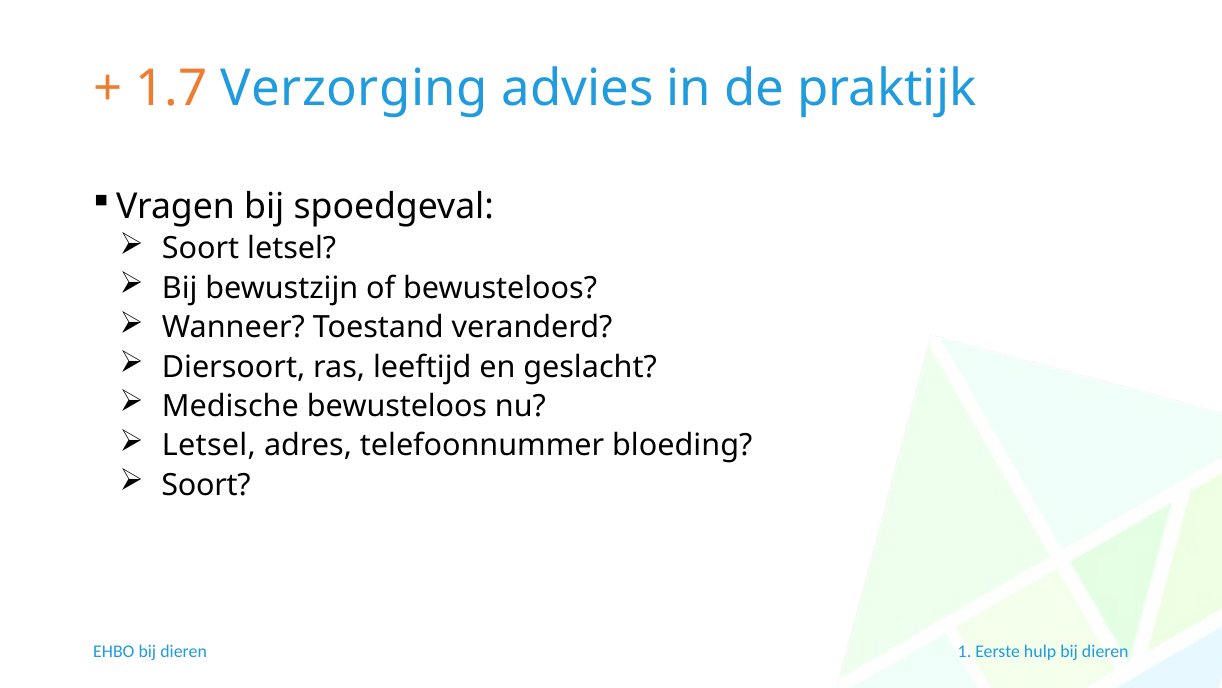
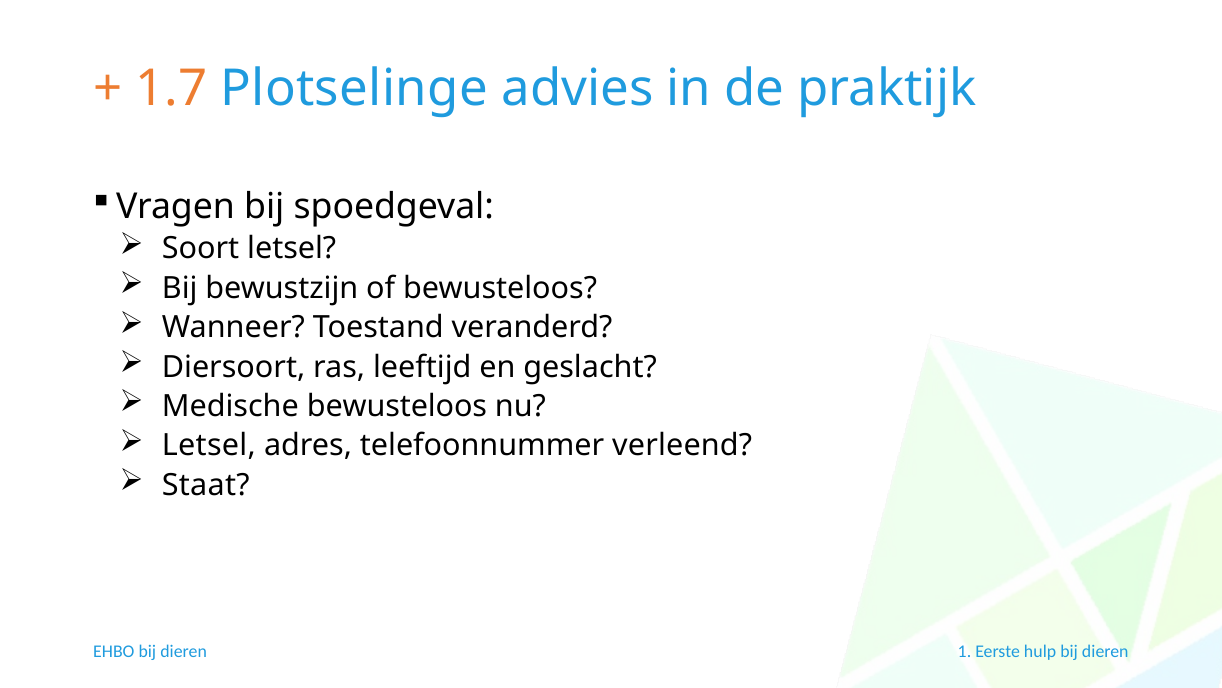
Verzorging: Verzorging -> Plotselinge (354, 89)
bloeding: bloeding -> verleend (682, 445)
Soort: Soort -> Staat (206, 485)
